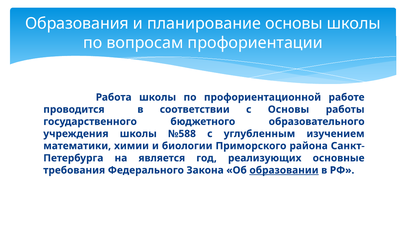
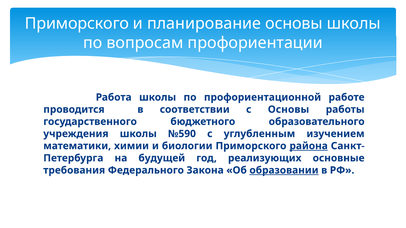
Образования: Образования -> Приморского (77, 24)
№588: №588 -> №590 (182, 134)
района underline: none -> present (309, 146)
является: является -> будущей (162, 158)
